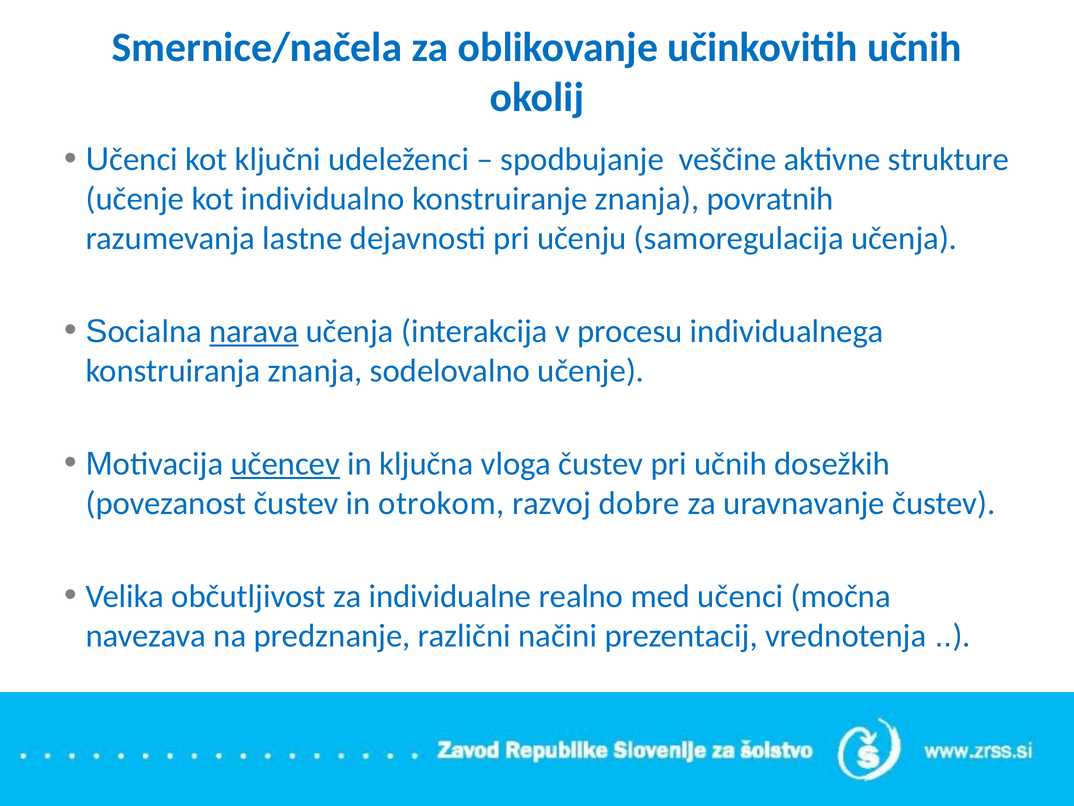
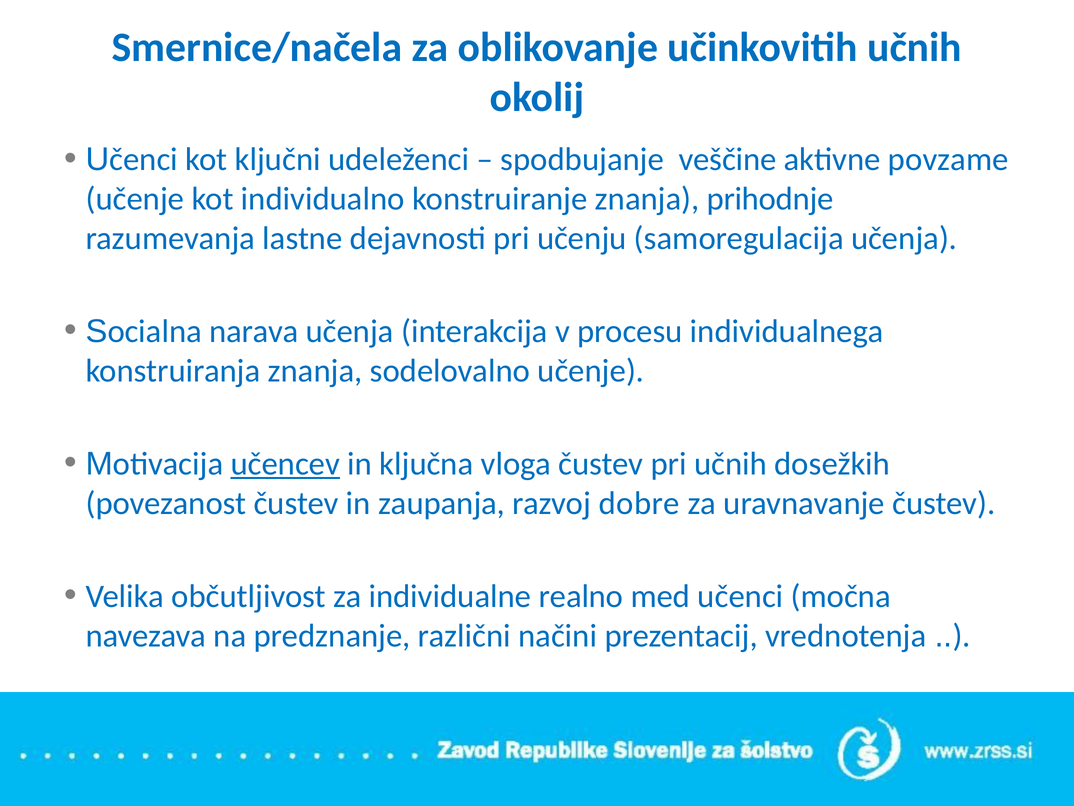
strukture: strukture -> povzame (948, 159)
povratnih: povratnih -> prihodnje (770, 199)
narava underline: present -> none (254, 331)
otrokom: otrokom -> zaupanja (442, 503)
